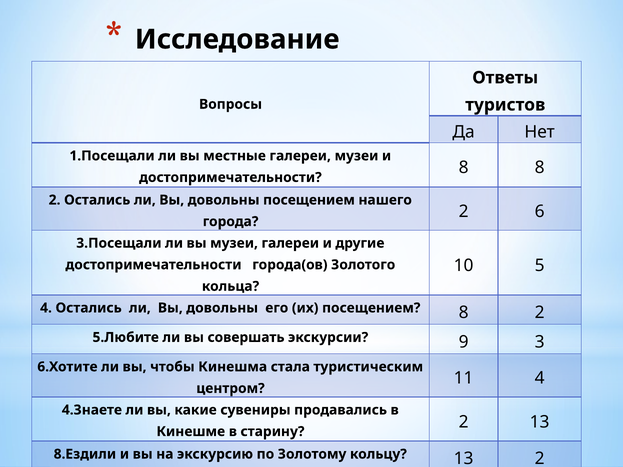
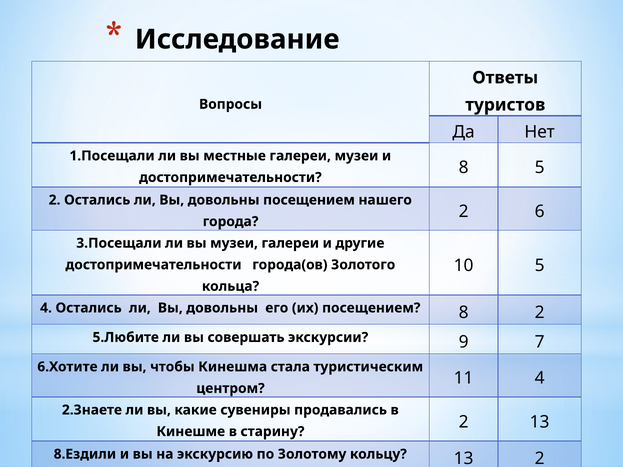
8 8: 8 -> 5 (540, 168)
9 3: 3 -> 7 (540, 342)
4.Знаете: 4.Знаете -> 2.Знаете (92, 410)
